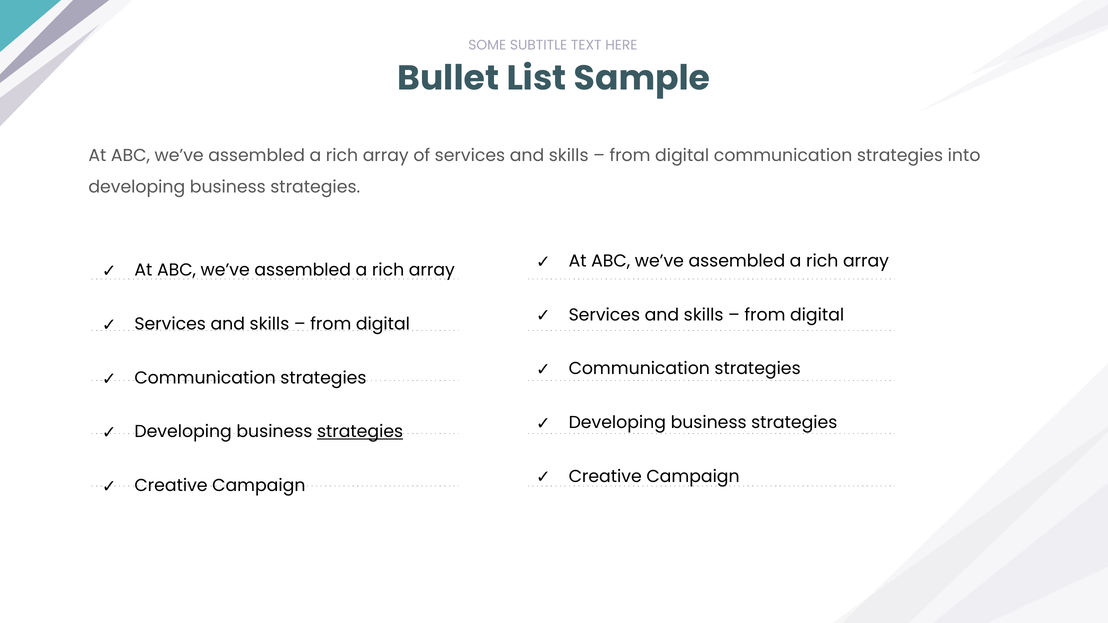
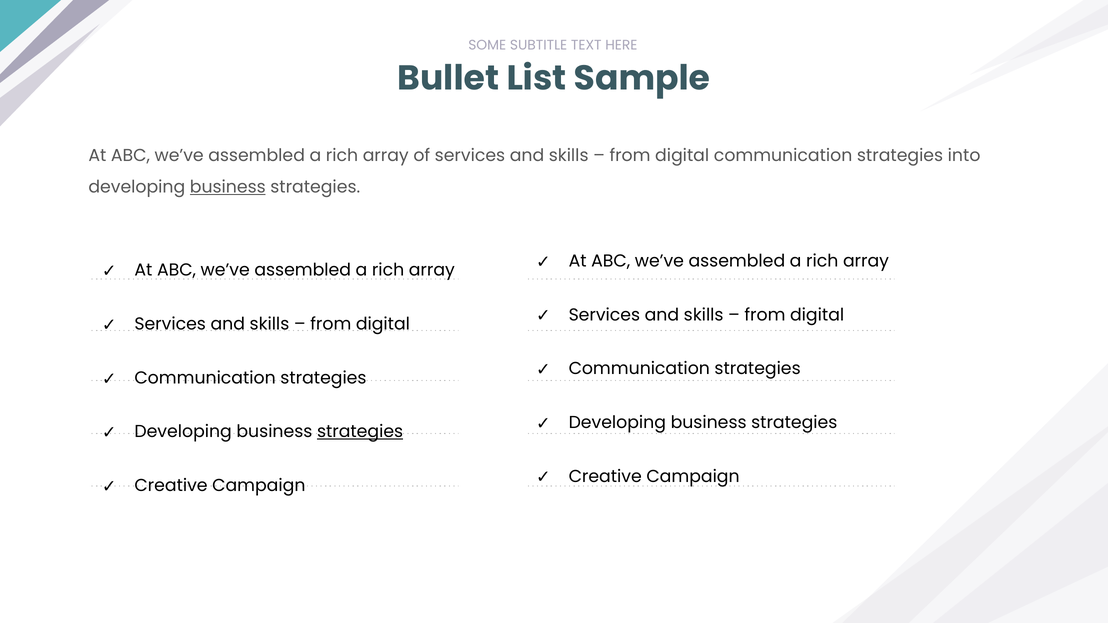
business underline: none -> present (228, 187)
